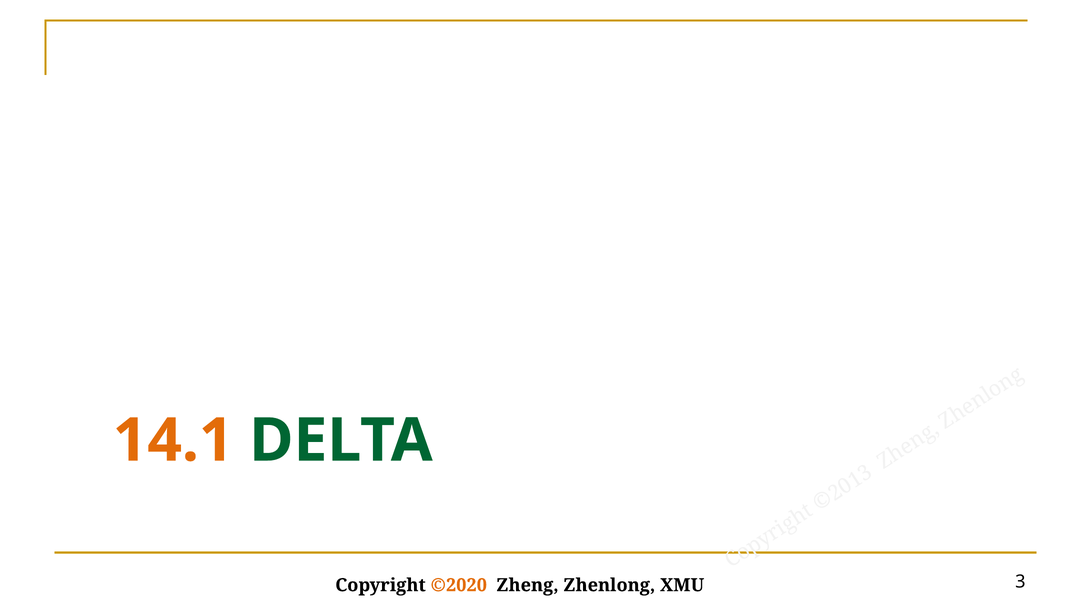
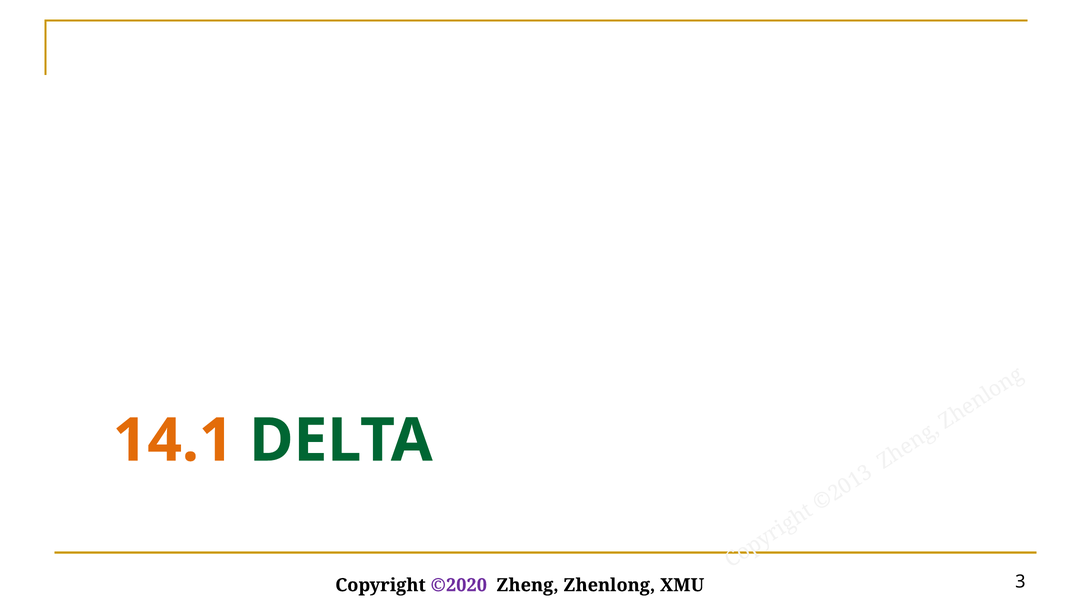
©2020 colour: orange -> purple (459, 585)
